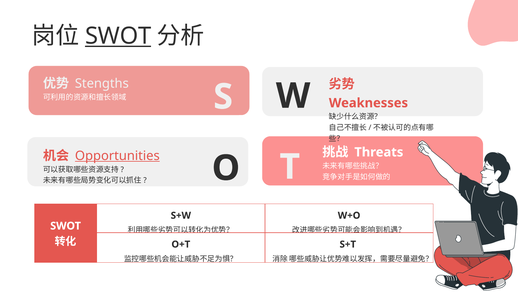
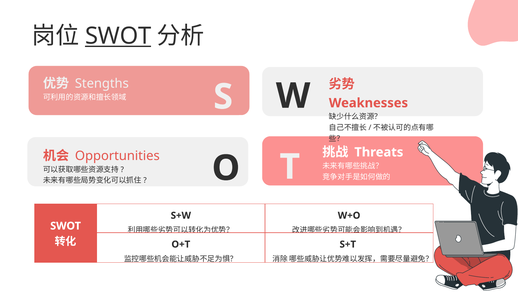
Opportunities underline: present -> none (117, 155)
